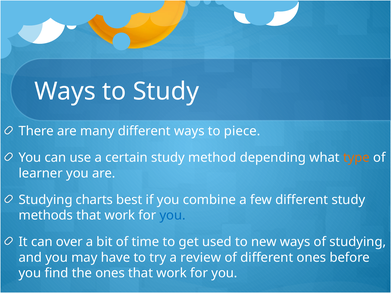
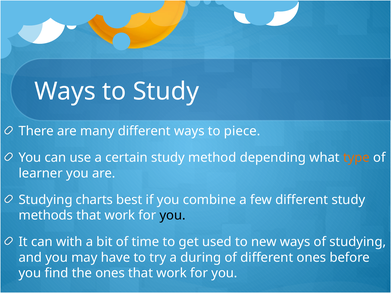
you colour: blue -> black (173, 216)
over: over -> with (69, 242)
review: review -> during (201, 258)
